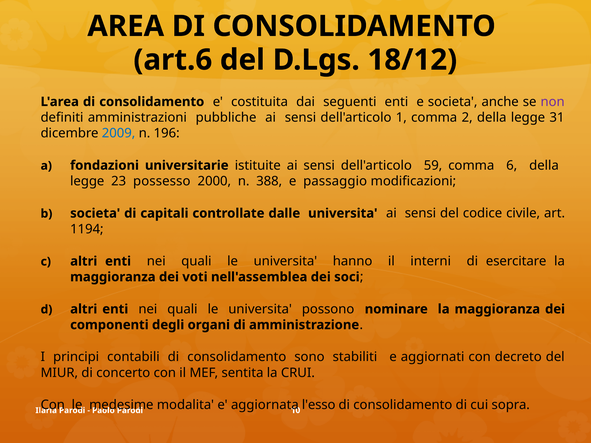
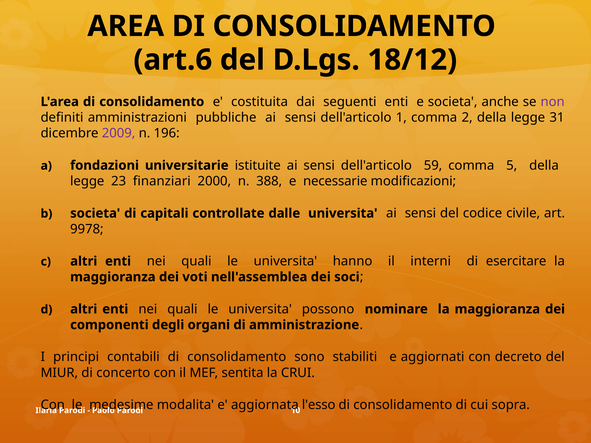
2009 colour: blue -> purple (119, 133)
6: 6 -> 5 (512, 165)
possesso: possesso -> finanziari (162, 181)
passaggio: passaggio -> necessarie (335, 181)
1194: 1194 -> 9978 (87, 229)
